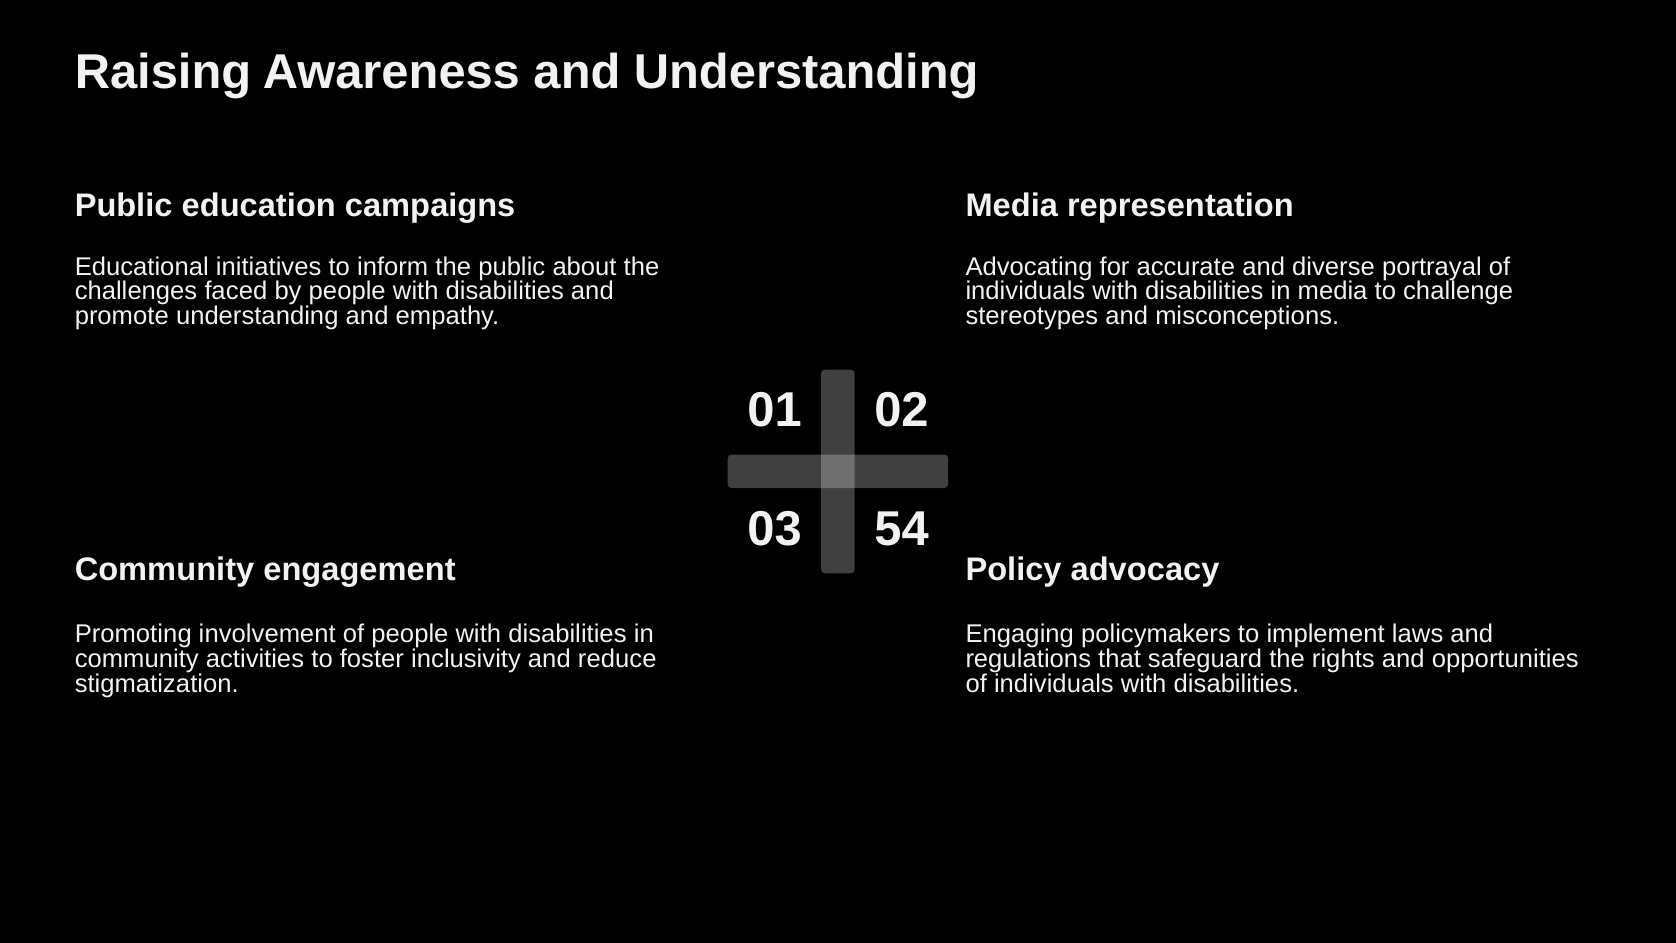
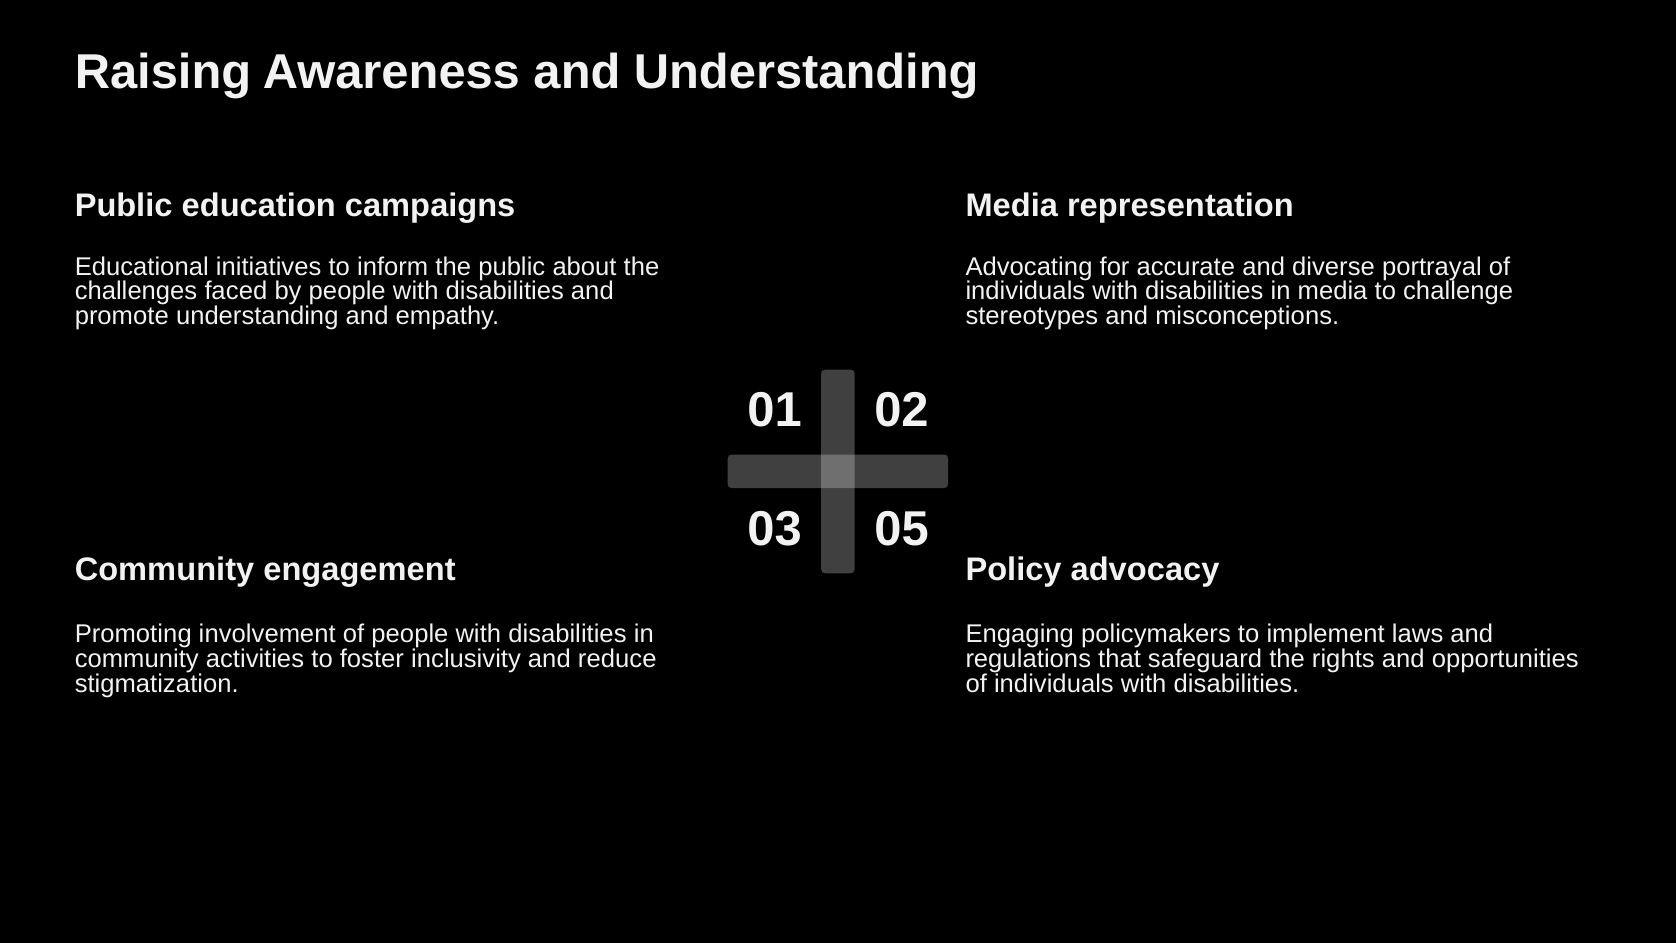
54: 54 -> 05 (902, 529)
